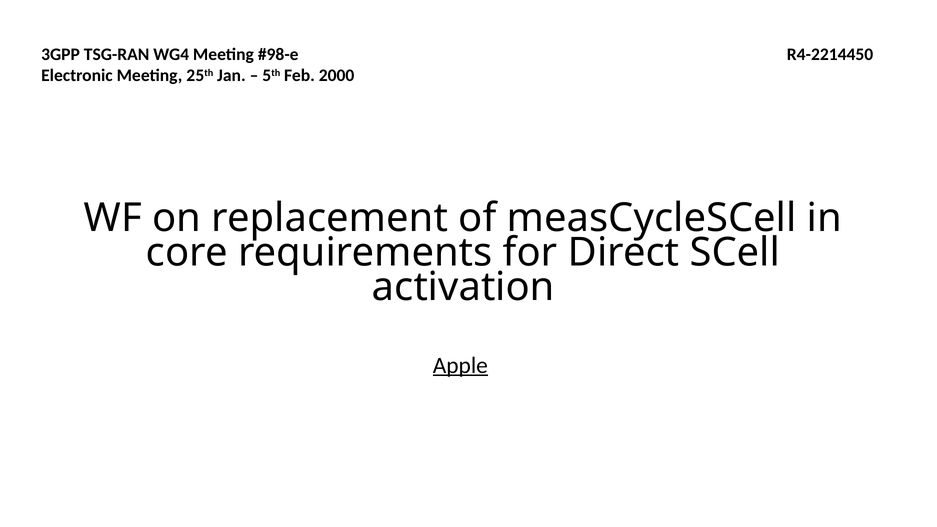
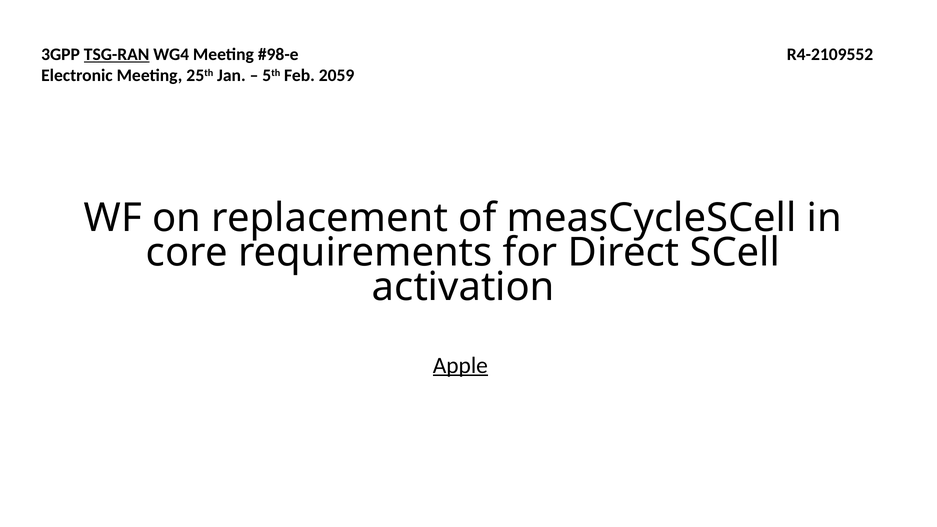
TSG-RAN underline: none -> present (117, 54)
R4-2214450: R4-2214450 -> R4-2109552 (830, 54)
2000: 2000 -> 2059 (337, 75)
